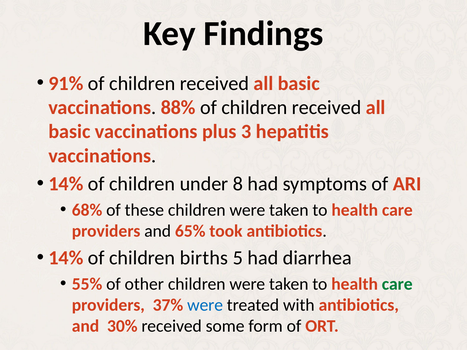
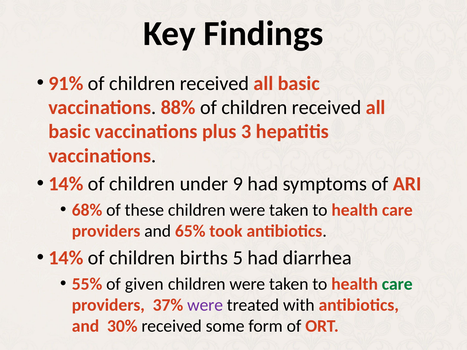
8: 8 -> 9 (238, 184)
other: other -> given (144, 284)
were colour: blue -> purple (205, 305)
